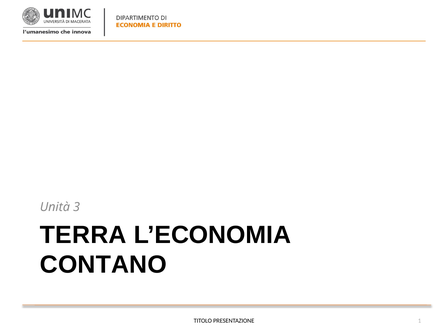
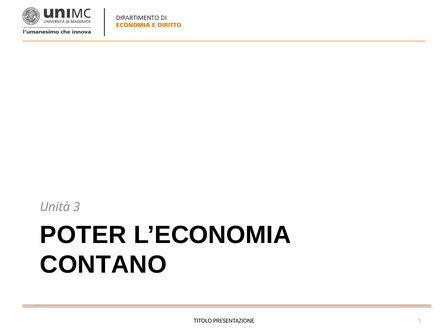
TERRA: TERRA -> POTER (83, 235)
